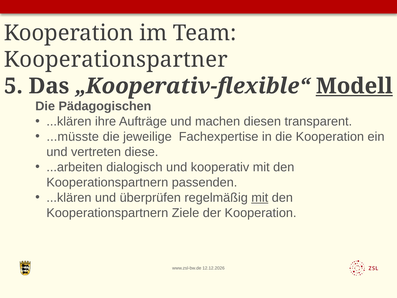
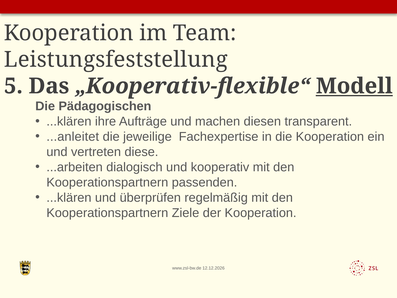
Kooperationspartner: Kooperationspartner -> Leistungsfeststellung (116, 60)
...müsste: ...müsste -> ...anleitet (73, 137)
mit underline: present -> none (260, 197)
